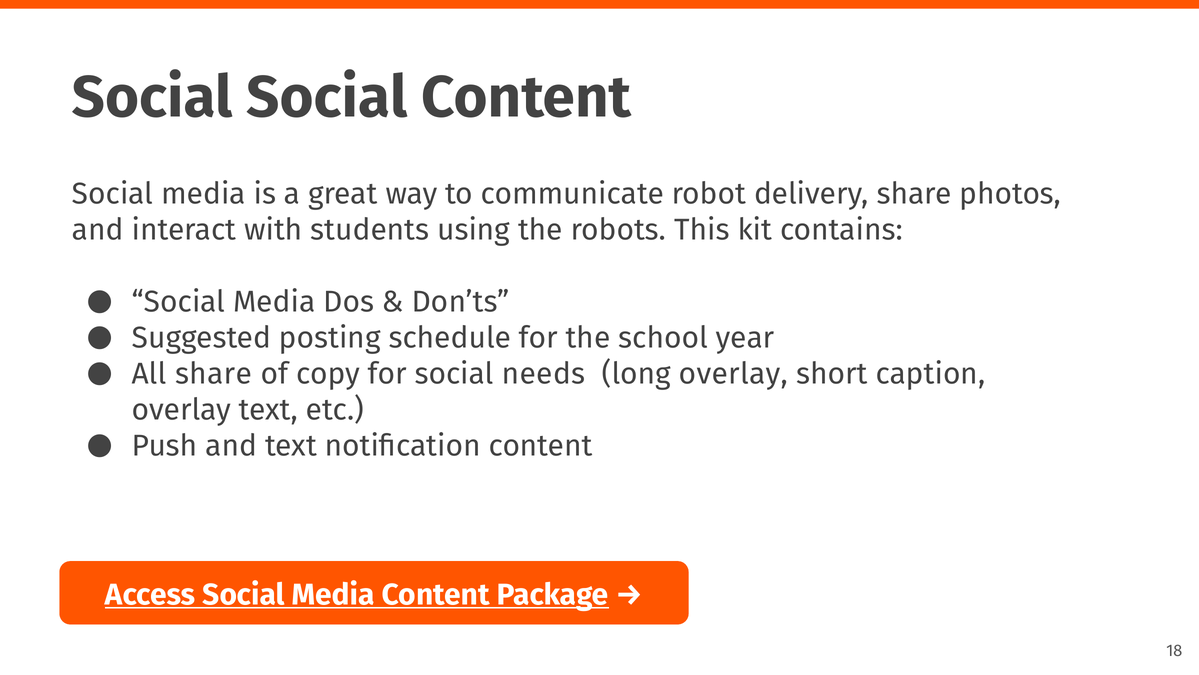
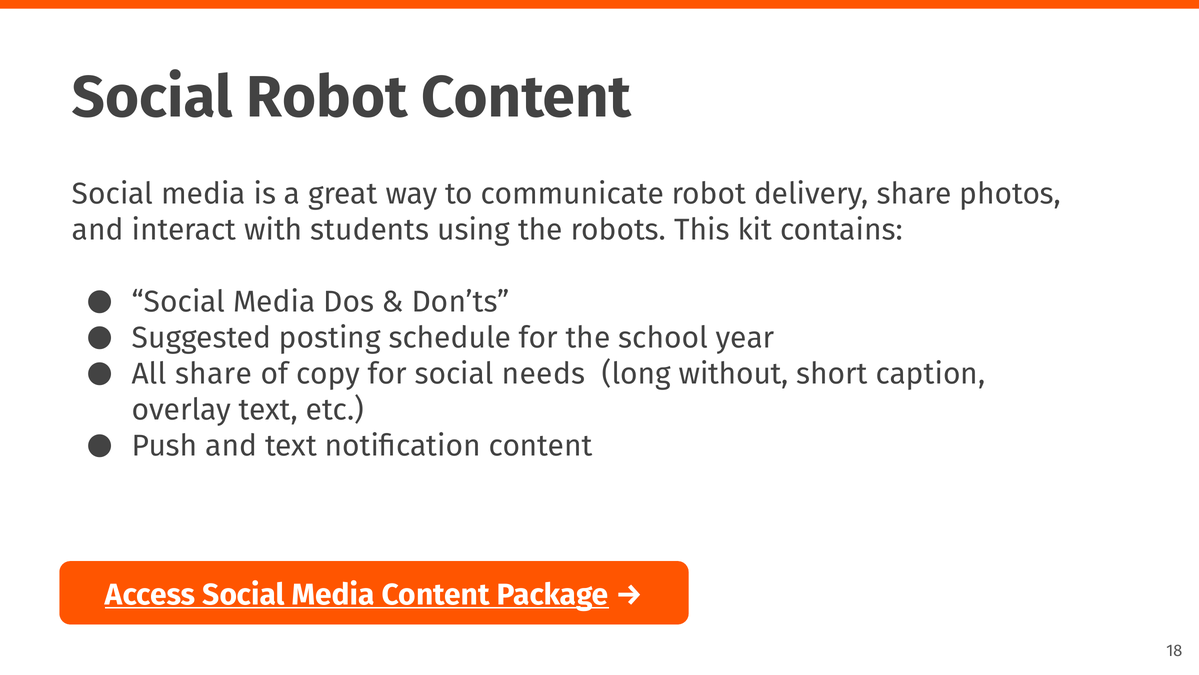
Social Social: Social -> Robot (327, 97)
long overlay: overlay -> without (734, 374)
